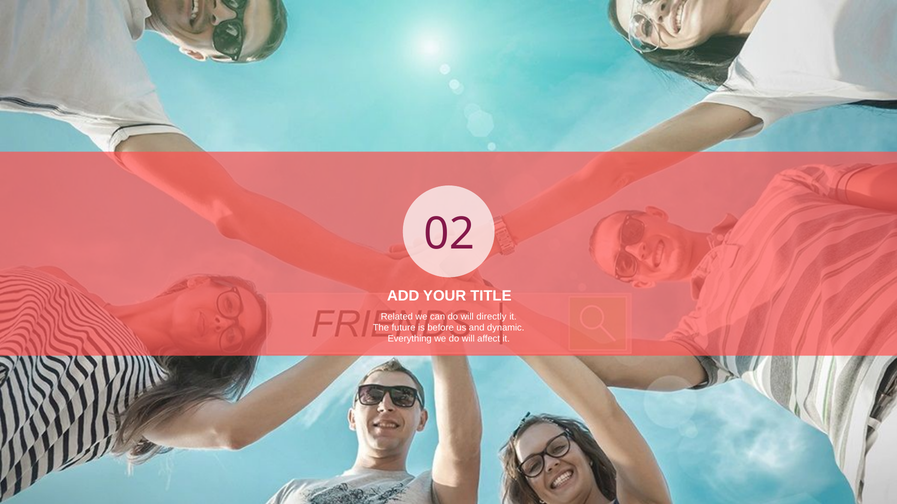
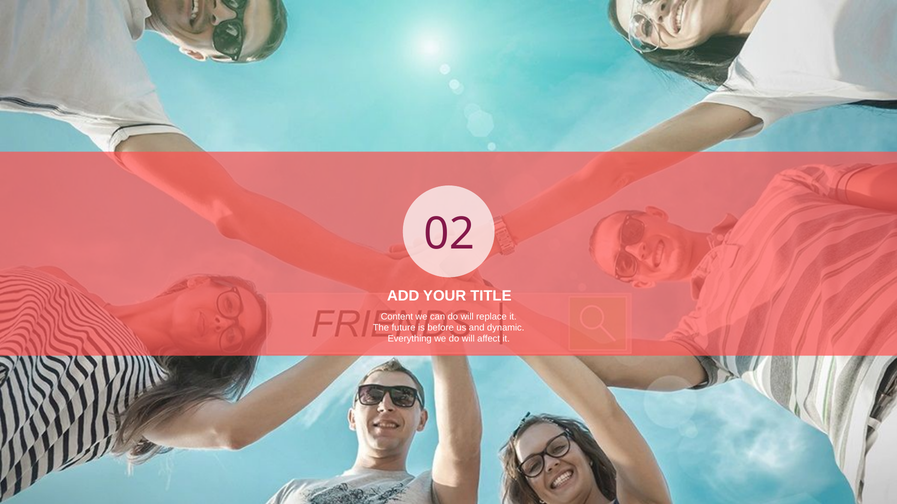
Related: Related -> Content (397, 317)
directly: directly -> replace (491, 317)
